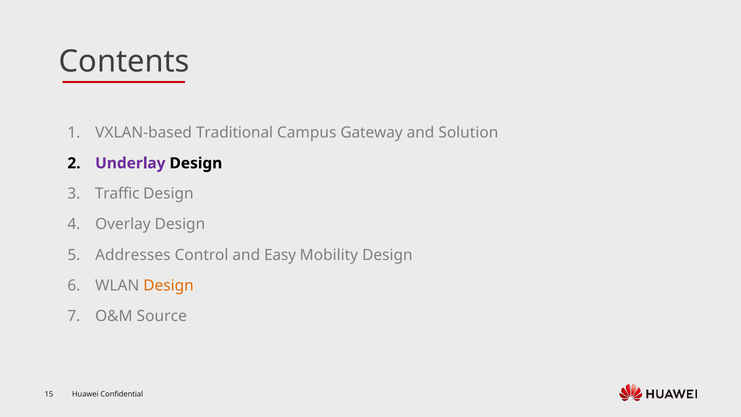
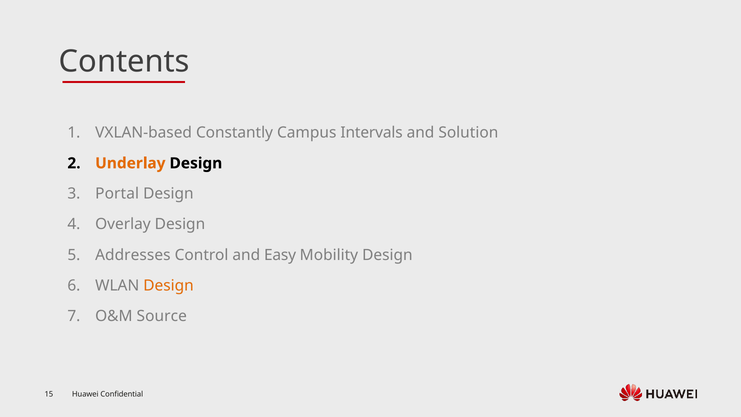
Traditional: Traditional -> Constantly (234, 133)
Gateway: Gateway -> Intervals (372, 133)
Underlay colour: purple -> orange (130, 163)
Traffic: Traffic -> Portal (117, 194)
